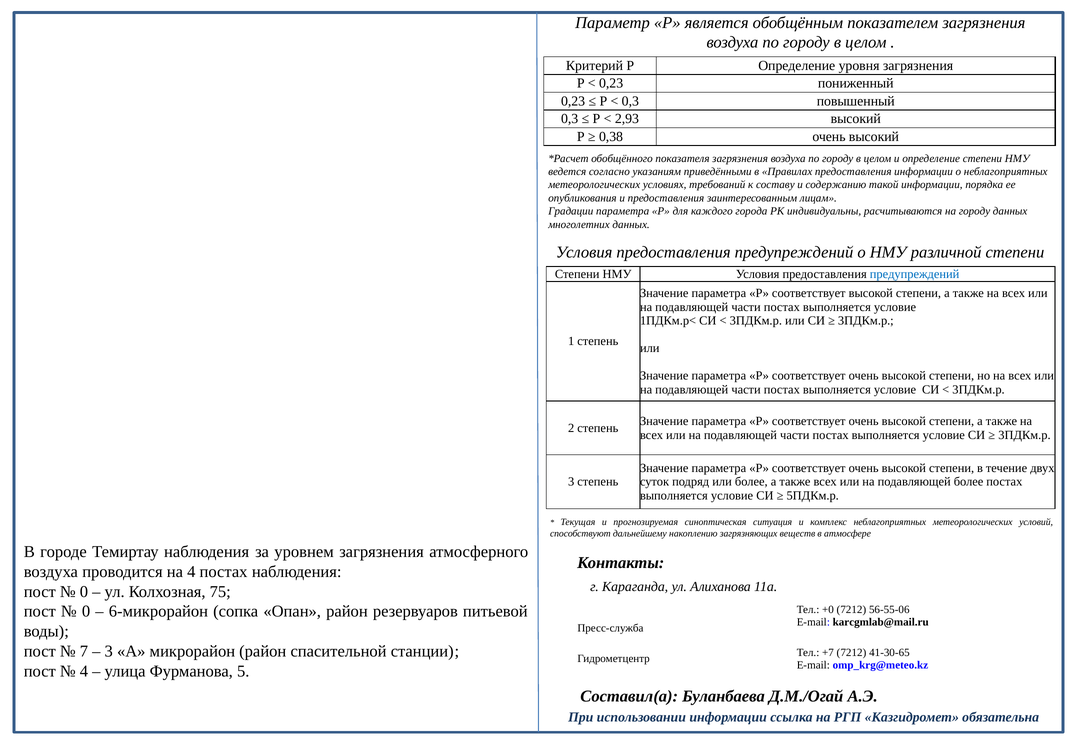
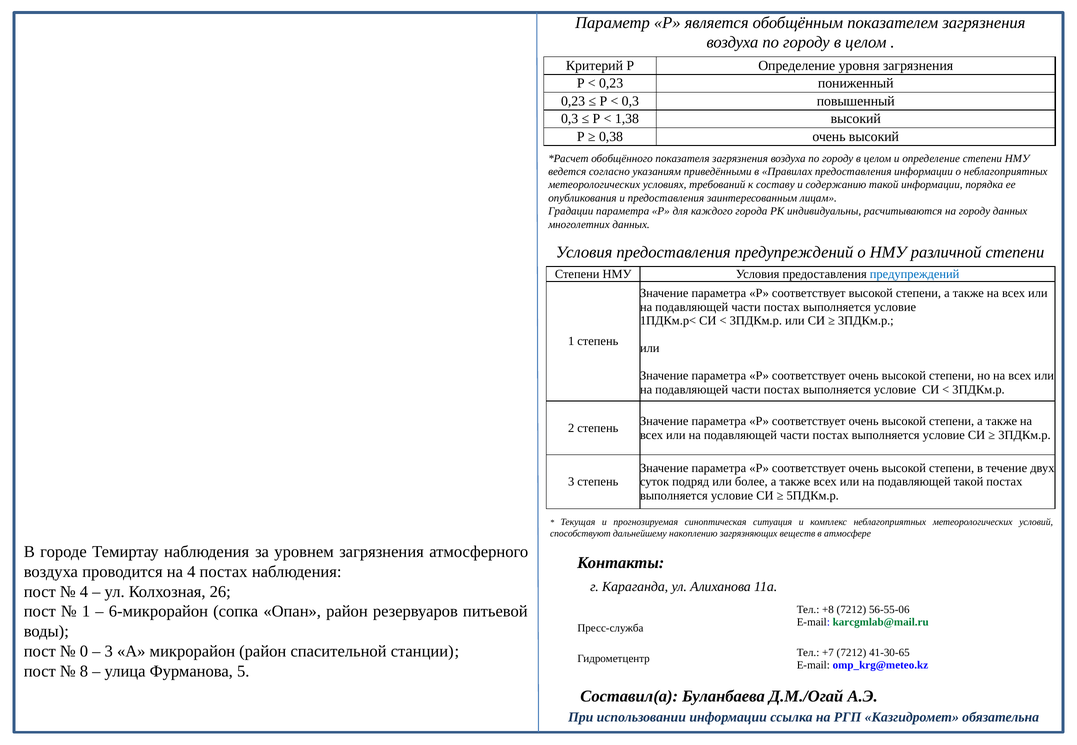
2,93: 2,93 -> 1,38 (627, 119)
подавляющей более: более -> такой (969, 482)
0: 0 -> 4 (84, 592)
75: 75 -> 26 (220, 592)
0: 0 -> 1 (86, 612)
+0: +0 -> +8 (828, 610)
karcgmlab@mail.ru colour: black -> green (881, 622)
7: 7 -> 0 (84, 652)
4: 4 -> 8 (84, 672)
